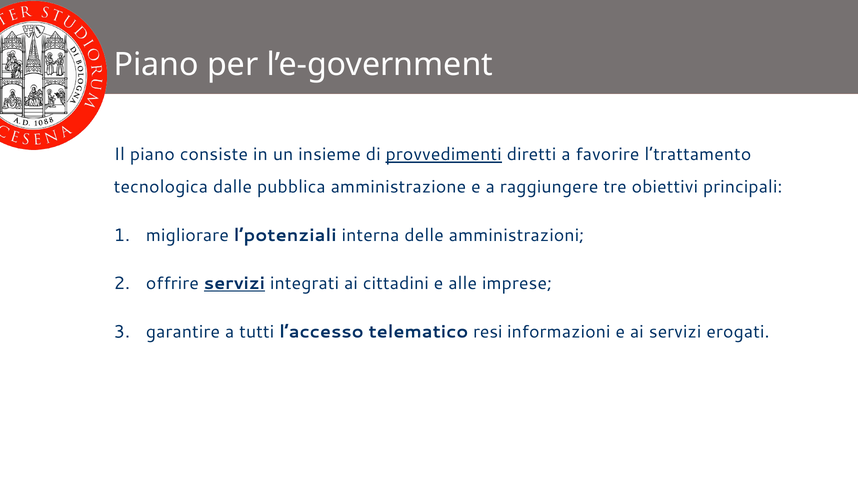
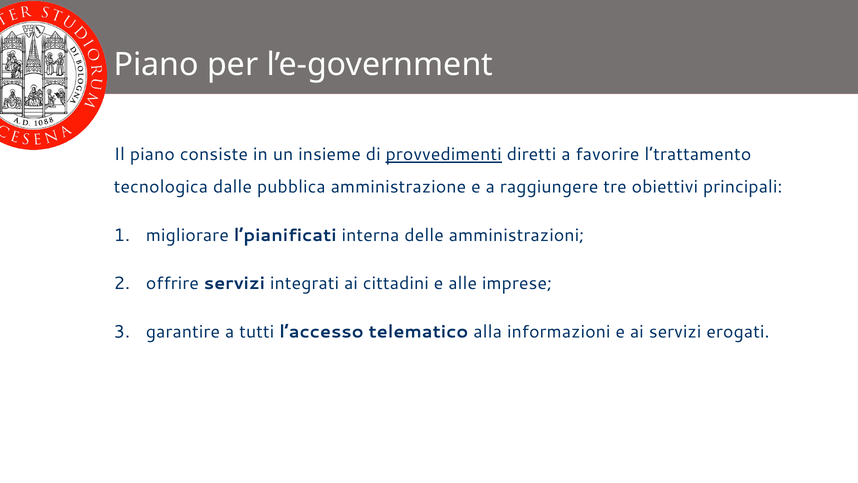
l’potenziali: l’potenziali -> l’pianificati (285, 235)
servizi underline: present -> none (234, 283)
resi: resi -> alla (488, 332)
